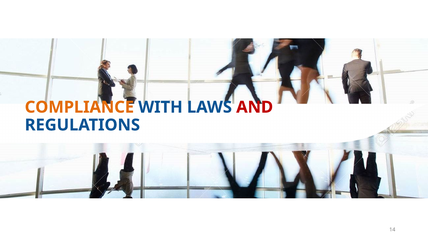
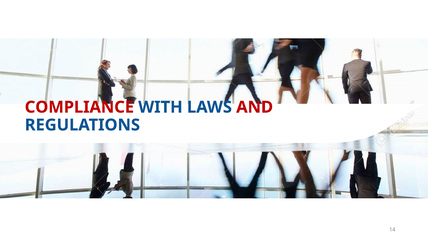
COMPLIANCE colour: orange -> red (79, 107)
